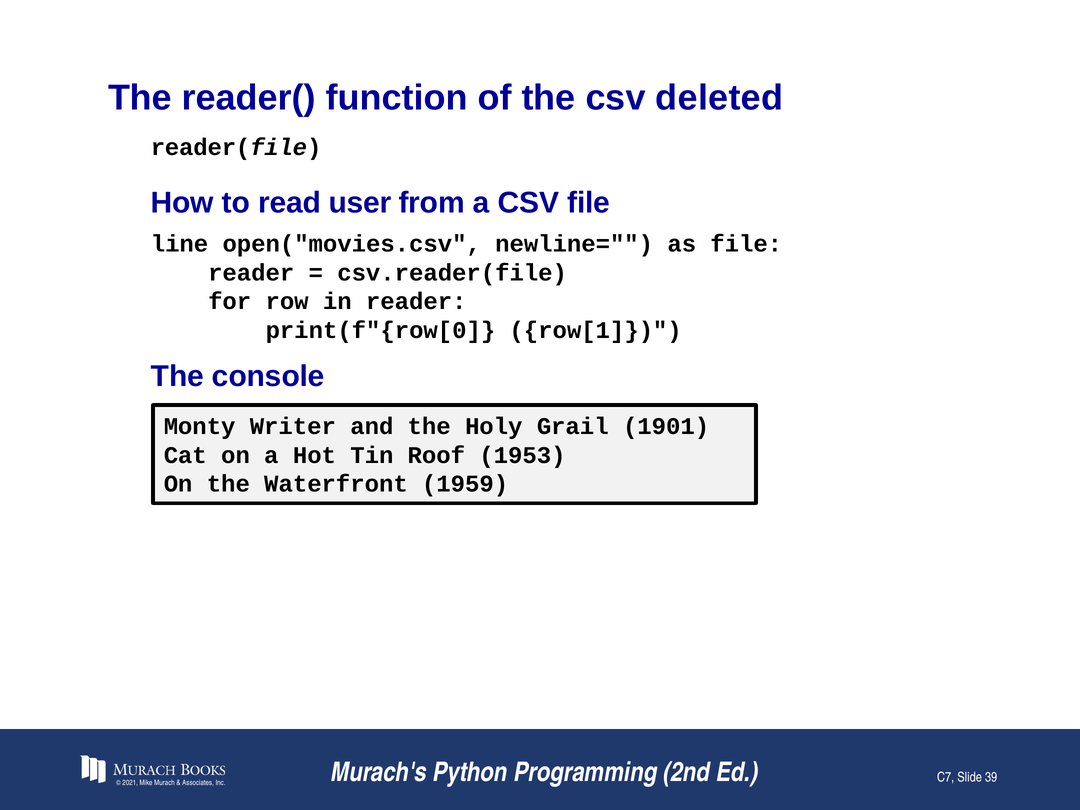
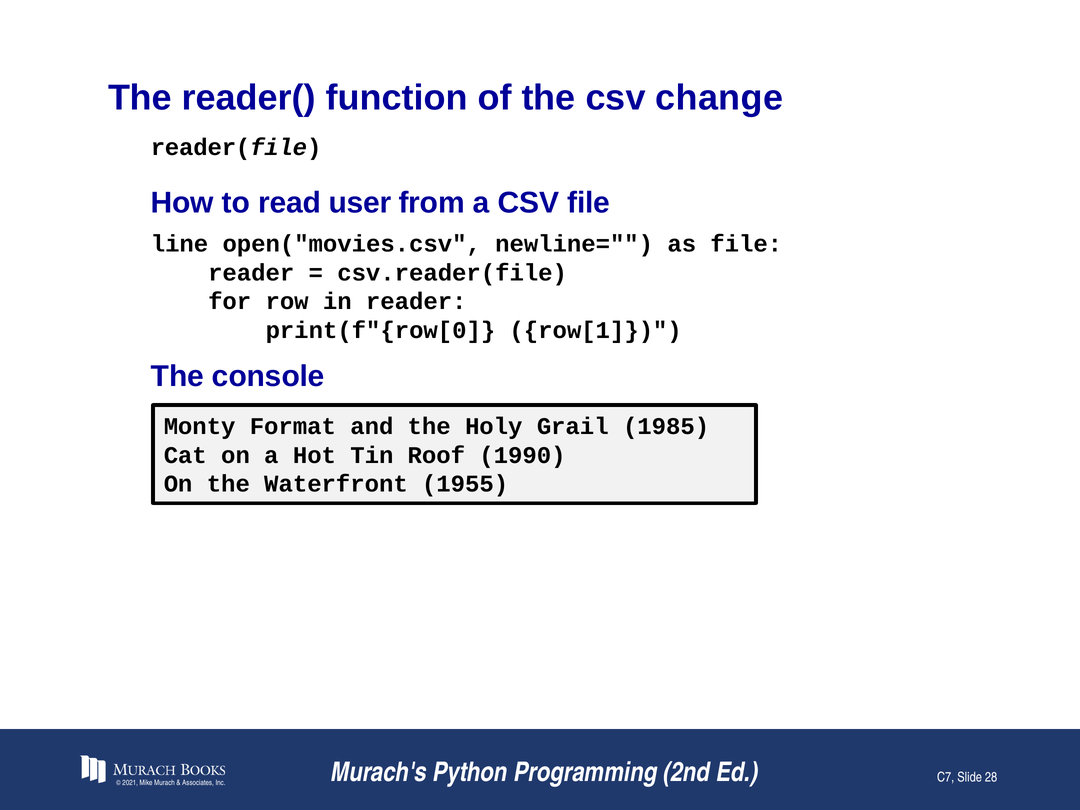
deleted: deleted -> change (719, 98)
Writer: Writer -> Format (293, 426)
1901: 1901 -> 1985 (666, 426)
1953: 1953 -> 1990 (522, 455)
1959: 1959 -> 1955 (465, 484)
39: 39 -> 28 (991, 777)
